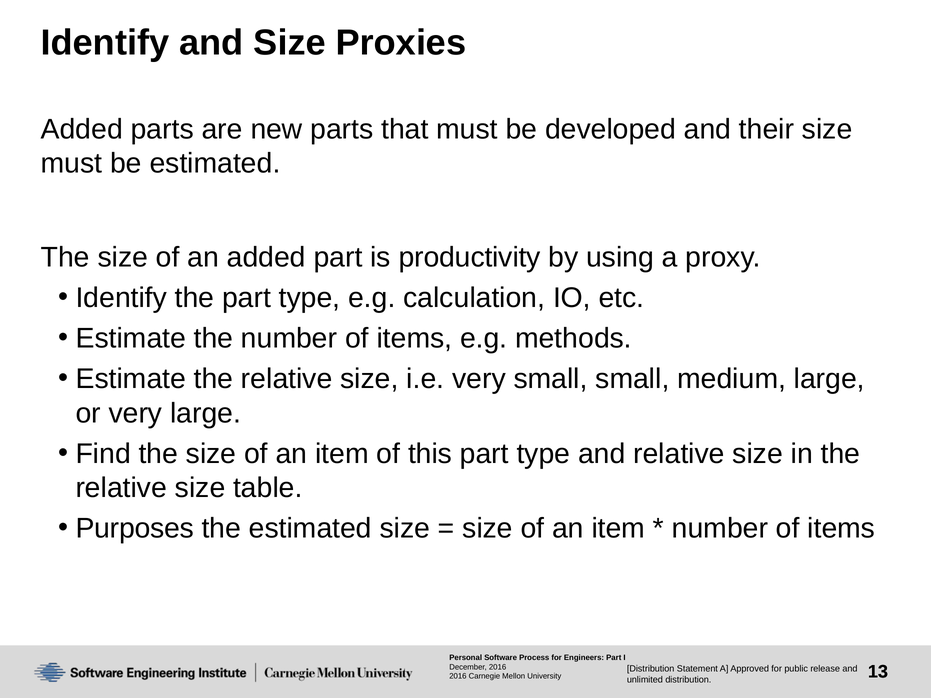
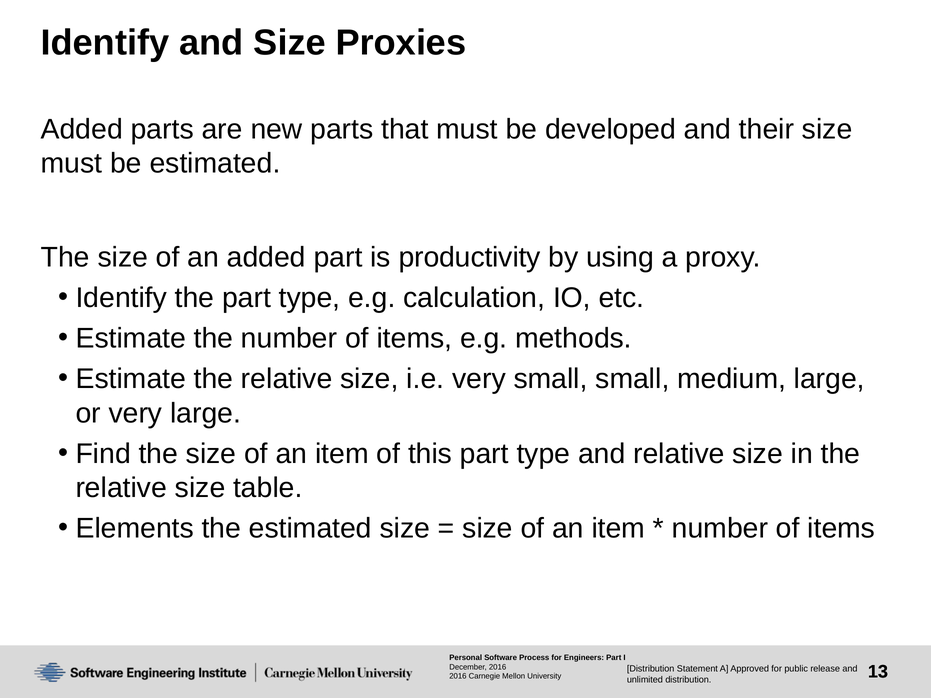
Purposes: Purposes -> Elements (135, 529)
